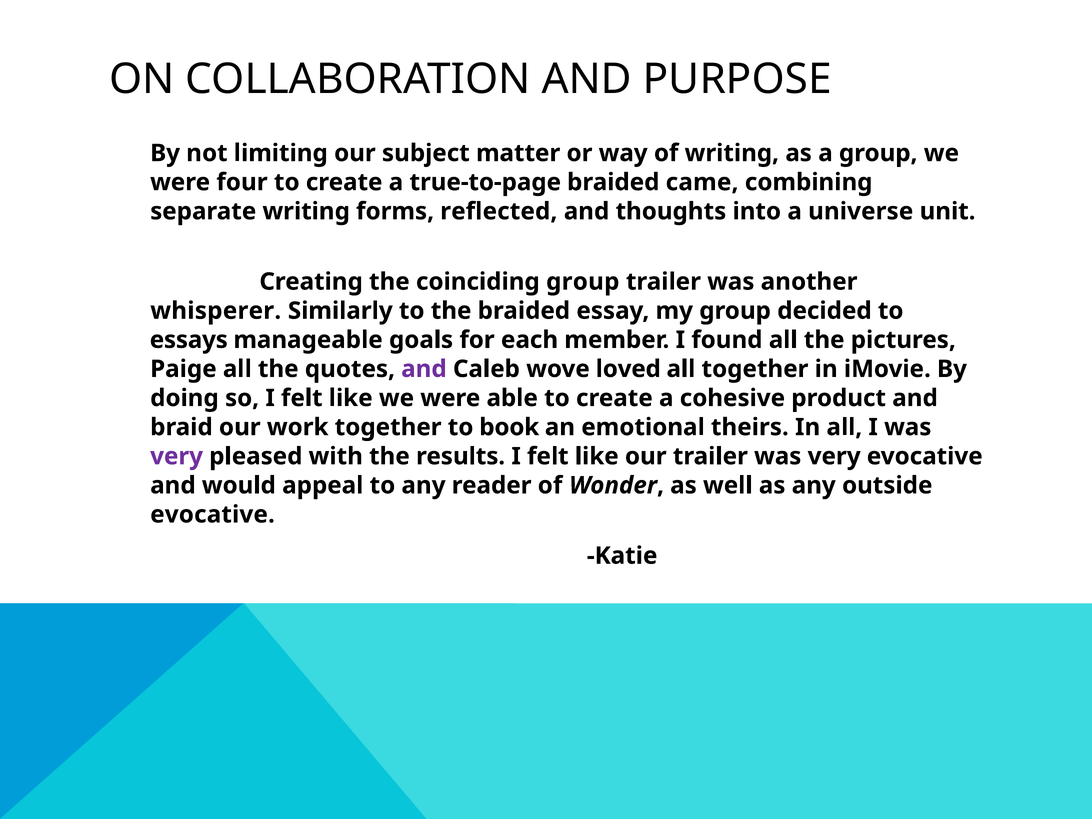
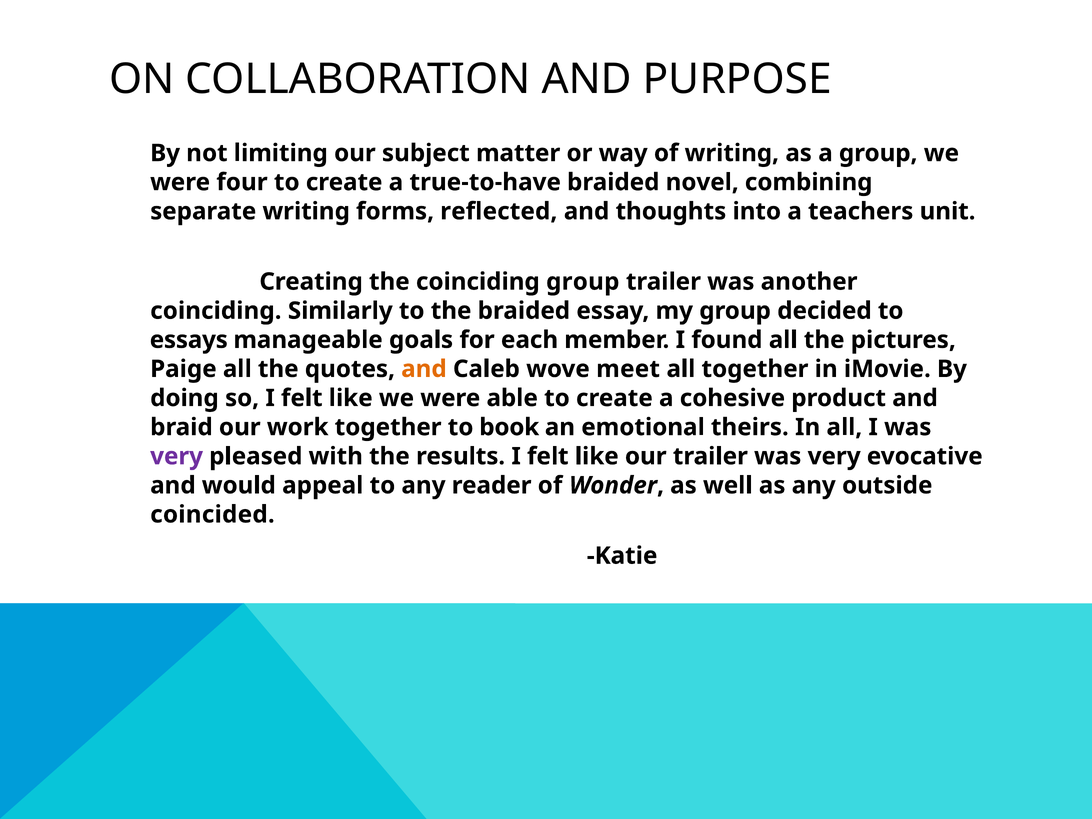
true-to-page: true-to-page -> true-to-have (485, 182)
came: came -> novel (702, 182)
universe: universe -> teachers (861, 211)
whisperer: whisperer -> coinciding (216, 311)
and colour: purple -> orange (424, 369)
loved: loved -> meet (628, 369)
evocative: evocative -> coincided (212, 515)
